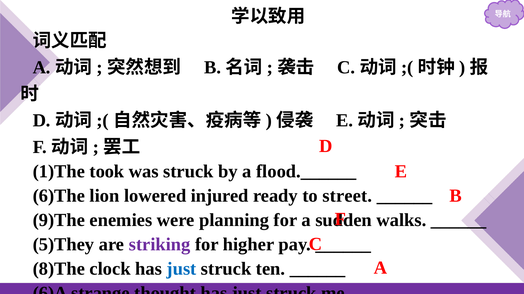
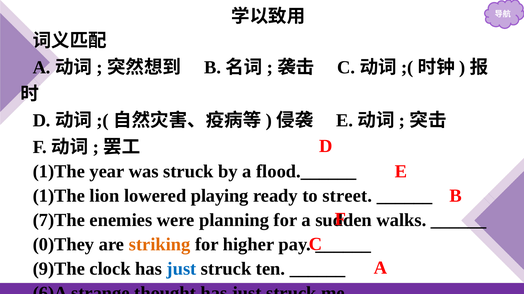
took: took -> year (107, 172)
6)The: 6)The -> 1)The (59, 196)
injured: injured -> playing (220, 196)
9)The: 9)The -> 7)The (59, 221)
5)They: 5)They -> 0)They (63, 245)
striking colour: purple -> orange (160, 245)
8)The: 8)The -> 9)The (59, 269)
